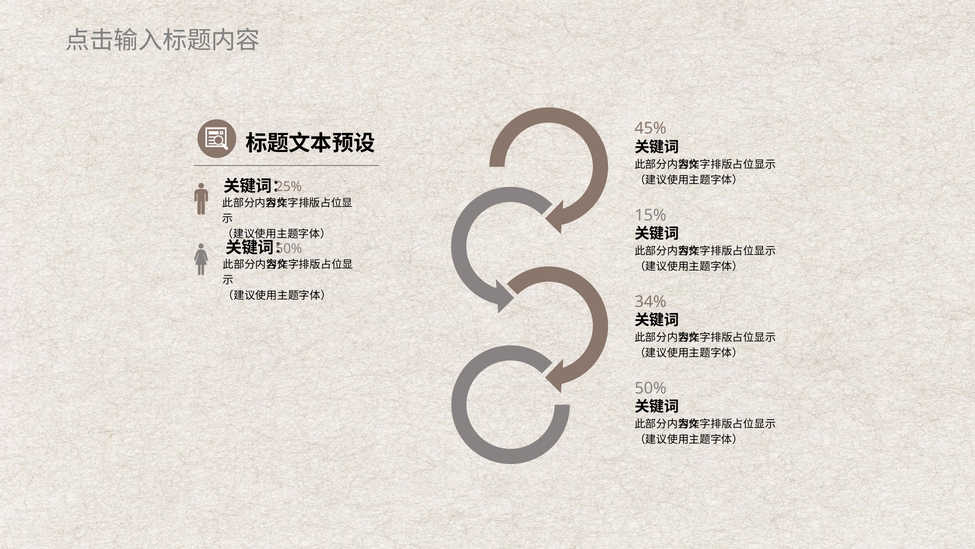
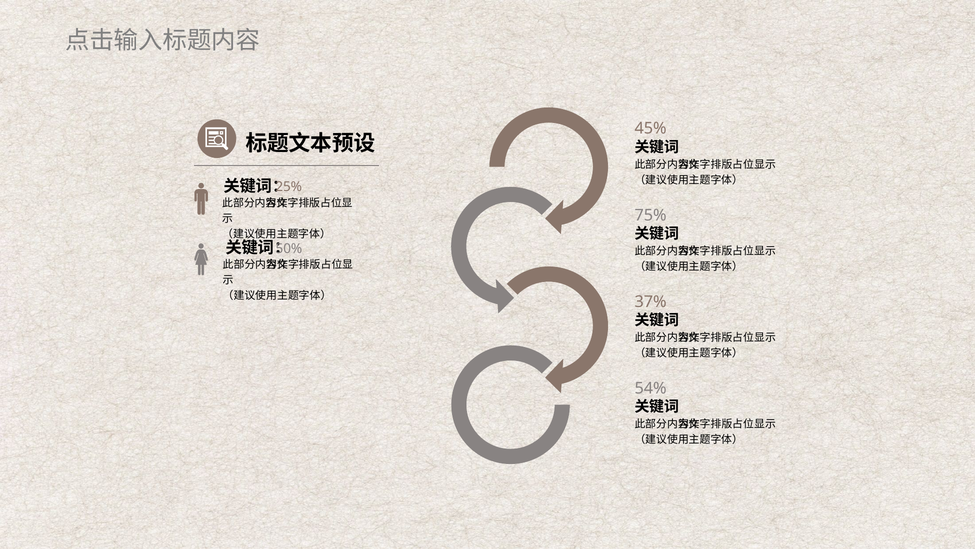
15%: 15% -> 75% (651, 215)
34%: 34% -> 37% (651, 301)
50%: 50% -> 54% (651, 388)
